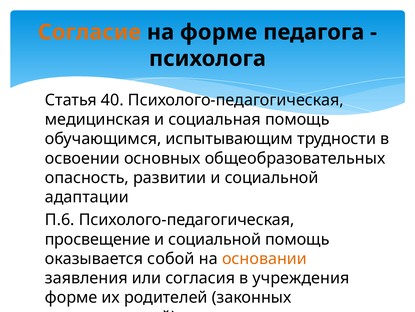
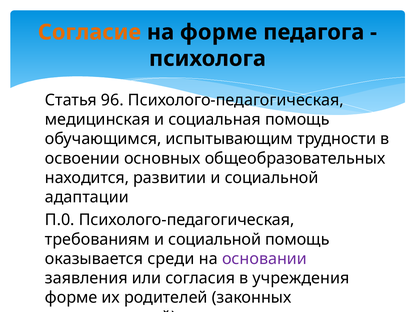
40: 40 -> 96 (112, 100)
опасность: опасность -> находится (87, 177)
П.6: П.6 -> П.0 (60, 219)
просвещение: просвещение -> требованиям (97, 239)
собой: собой -> среди (171, 258)
основании colour: orange -> purple (265, 258)
